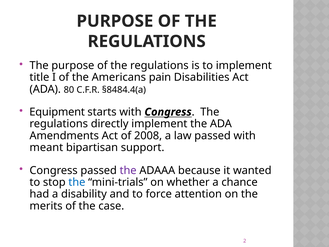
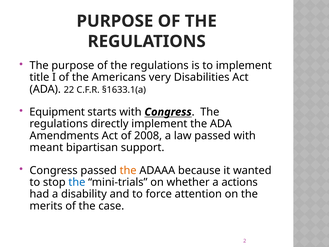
pain: pain -> very (160, 77)
80: 80 -> 22 (69, 90)
§8484.4(a: §8484.4(a -> §1633.1(a (124, 90)
the colour: purple -> orange (128, 170)
chance: chance -> actions (240, 182)
